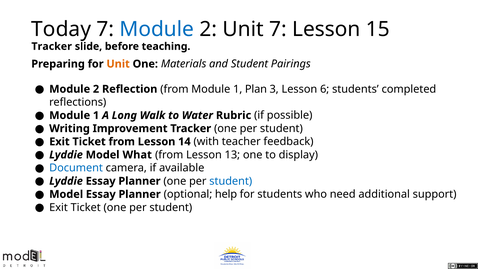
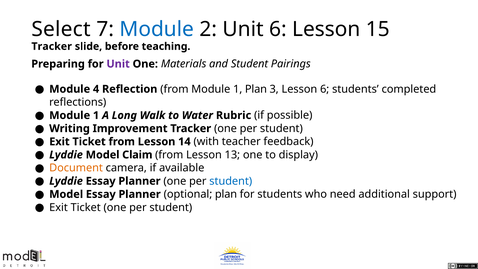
Today: Today -> Select (61, 29)
Unit 7: 7 -> 6 (278, 29)
Unit colour: orange -> purple (118, 64)
2: 2 -> 4 (96, 89)
What: What -> Claim (137, 155)
Document colour: blue -> orange (76, 168)
optional help: help -> plan (226, 194)
